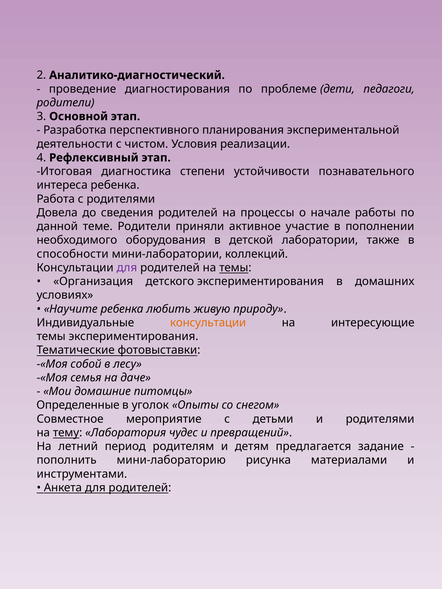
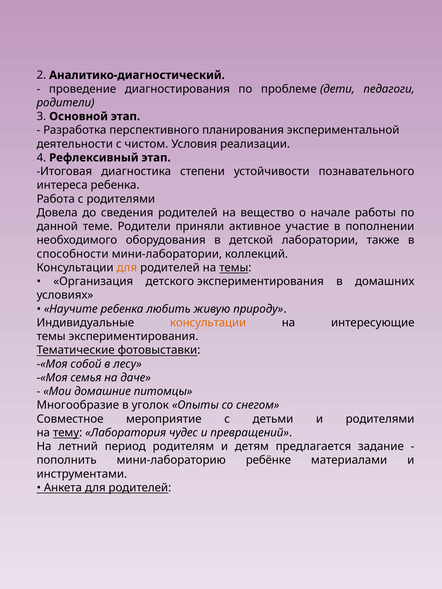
процессы: процессы -> вещество (267, 213)
для colour: purple -> orange (127, 268)
Определенные: Определенные -> Многообразие (78, 405)
рисунка: рисунка -> ребёнке (268, 460)
